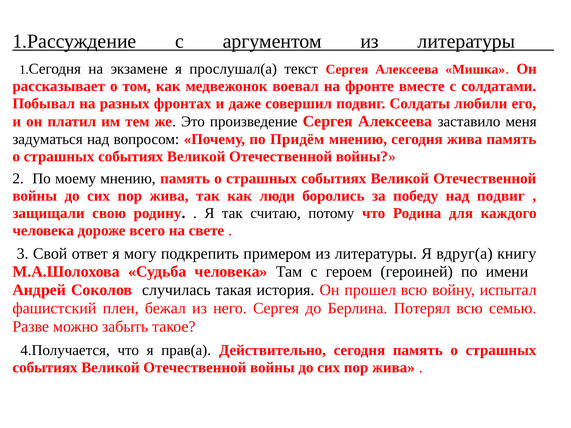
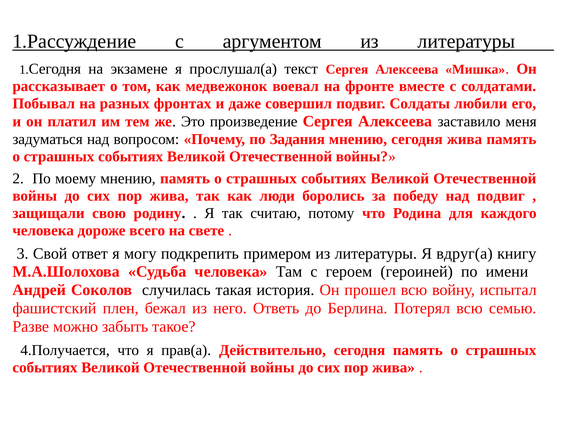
Придём: Придём -> Задания (297, 139)
него Сергея: Сергея -> Ответь (276, 308)
